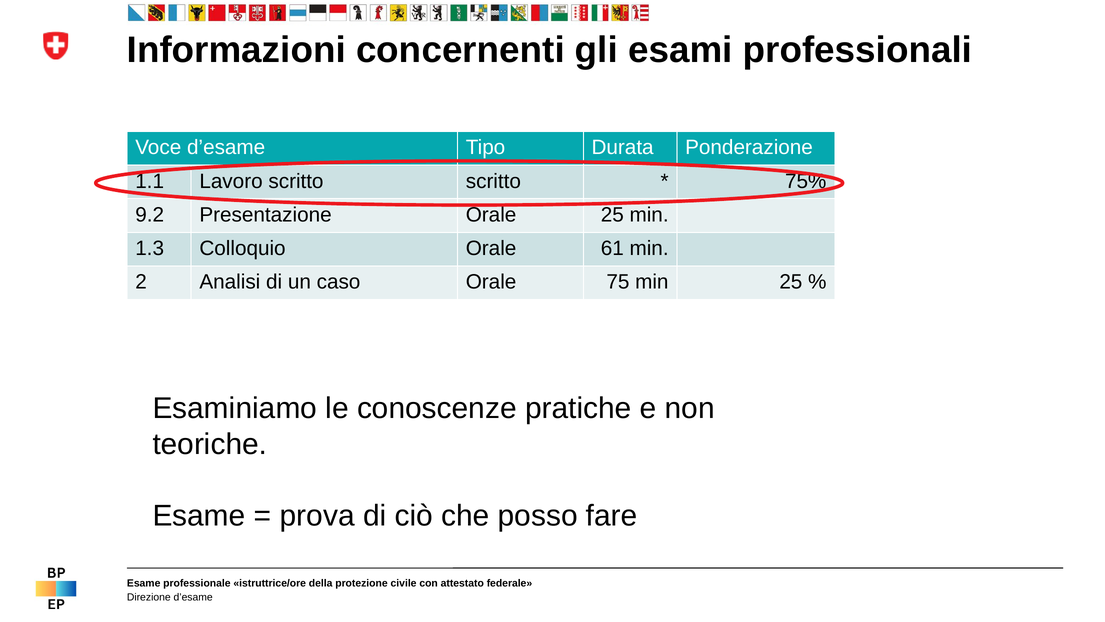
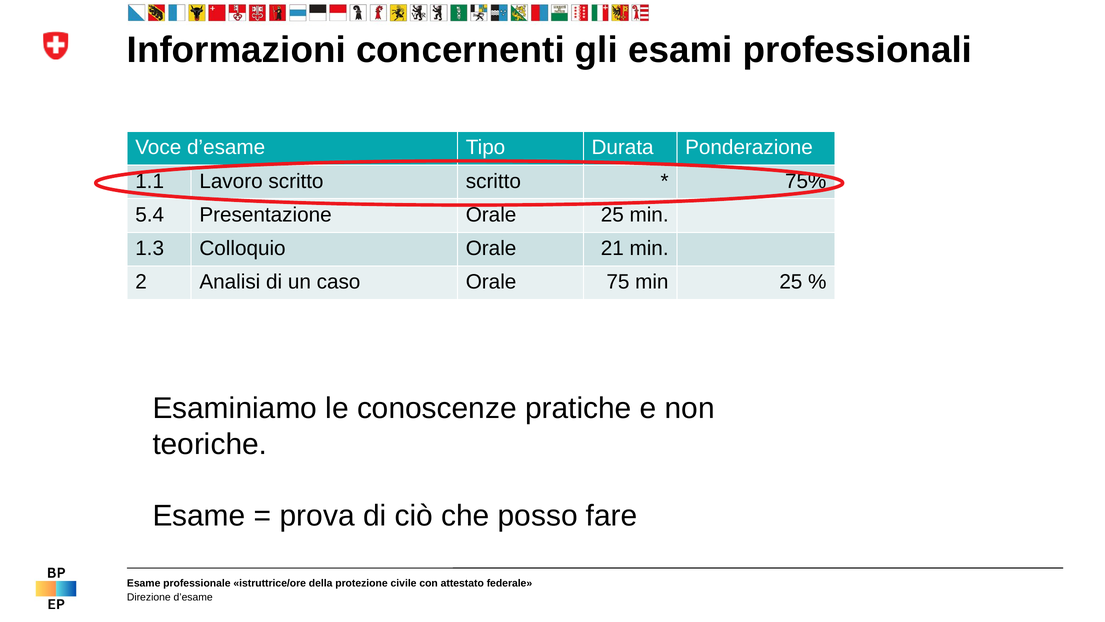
9.2: 9.2 -> 5.4 (150, 215)
61: 61 -> 21 (612, 248)
